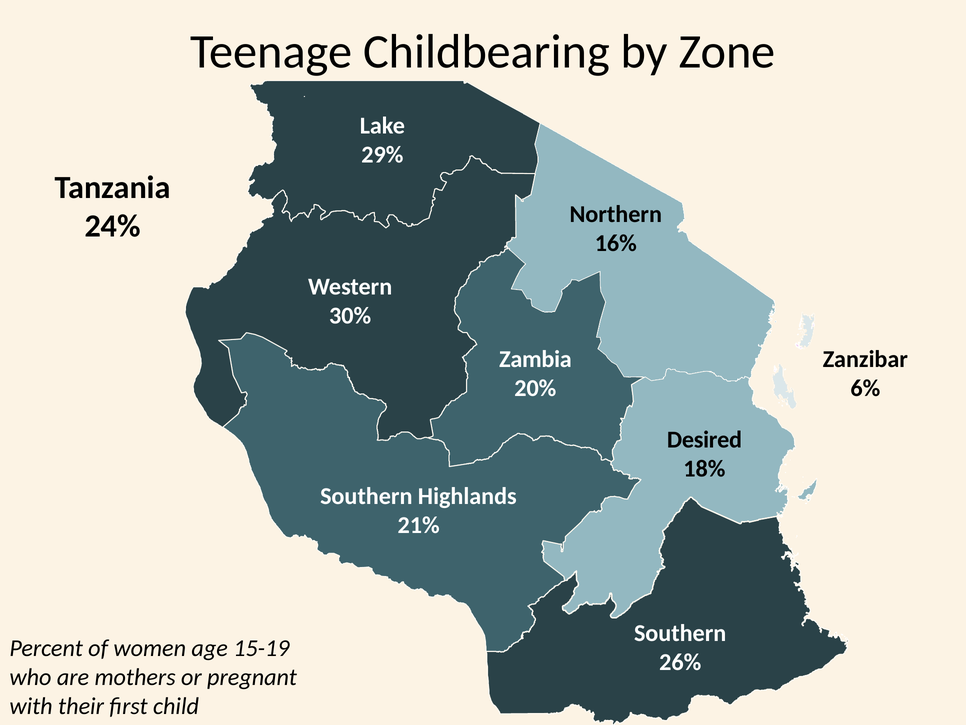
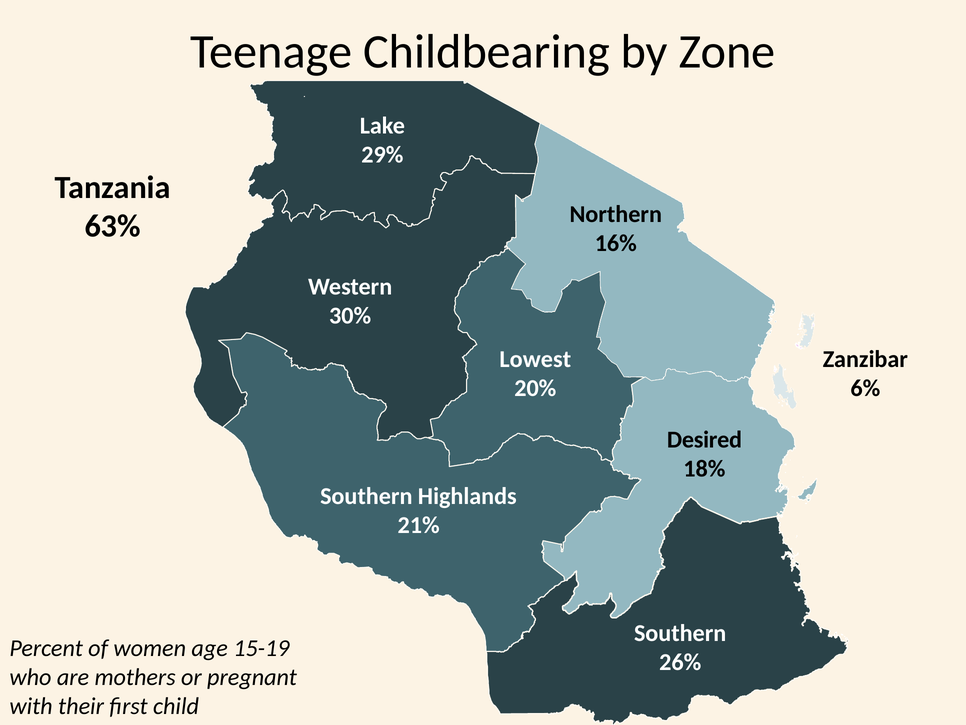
24%: 24% -> 63% (113, 226)
Zambia: Zambia -> Lowest (535, 359)
